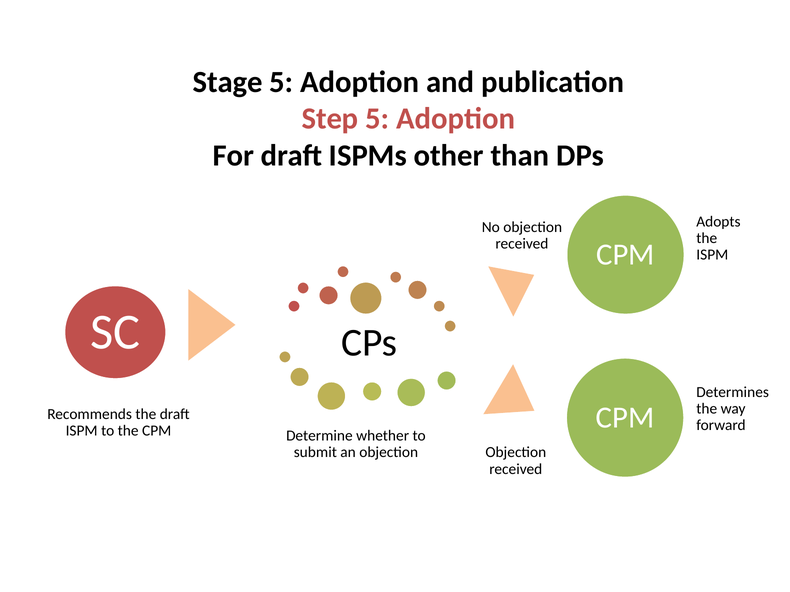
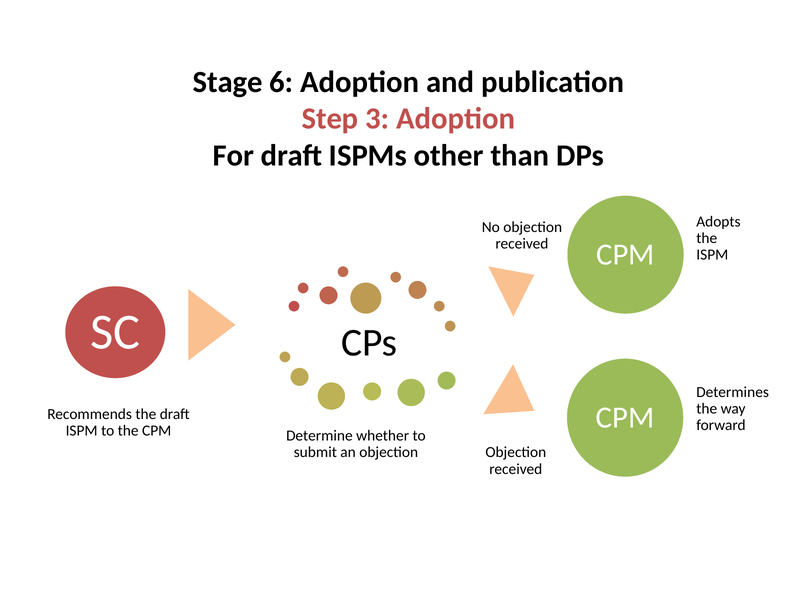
Stage 5: 5 -> 6 (281, 82)
Step 5: 5 -> 3 (377, 119)
